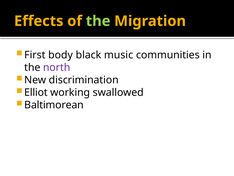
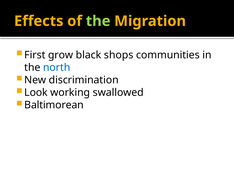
body: body -> grow (61, 55)
music: music -> shops (119, 55)
north colour: purple -> blue (57, 67)
Elliot: Elliot -> Look (36, 92)
